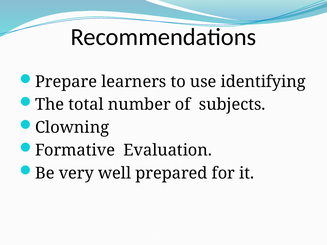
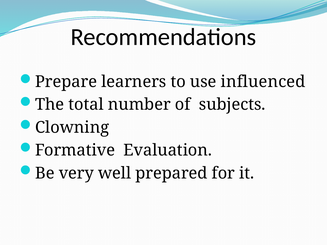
identifying: identifying -> influenced (263, 82)
